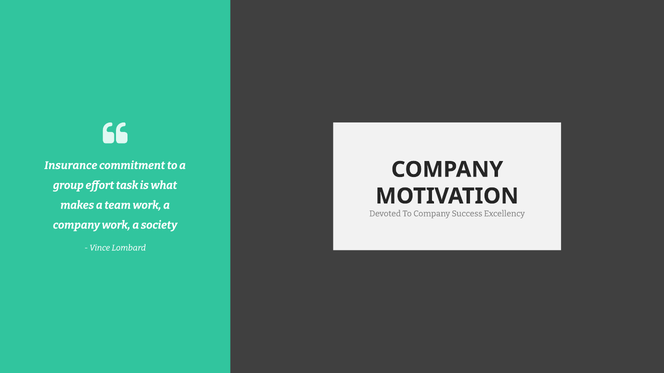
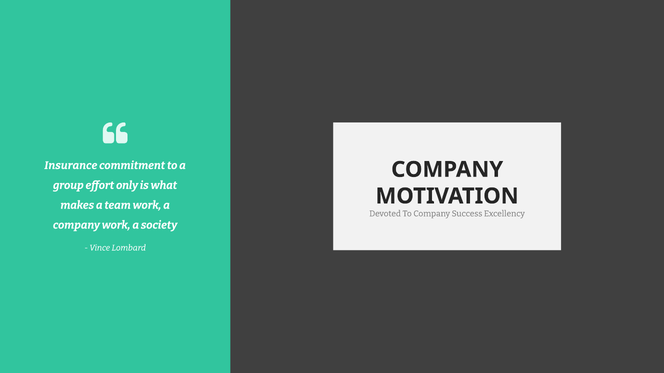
task: task -> only (127, 186)
